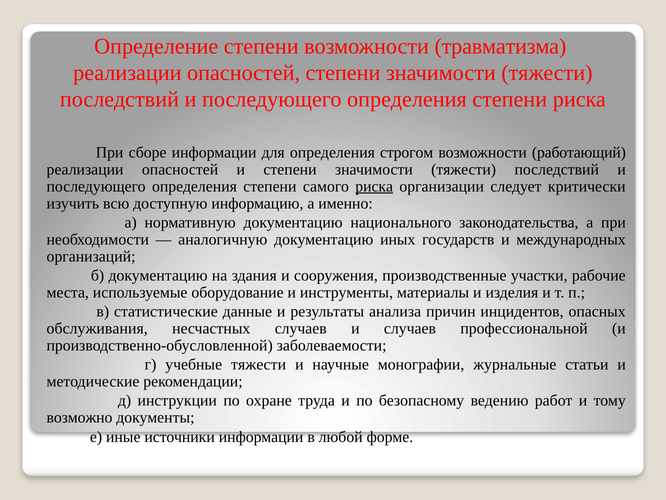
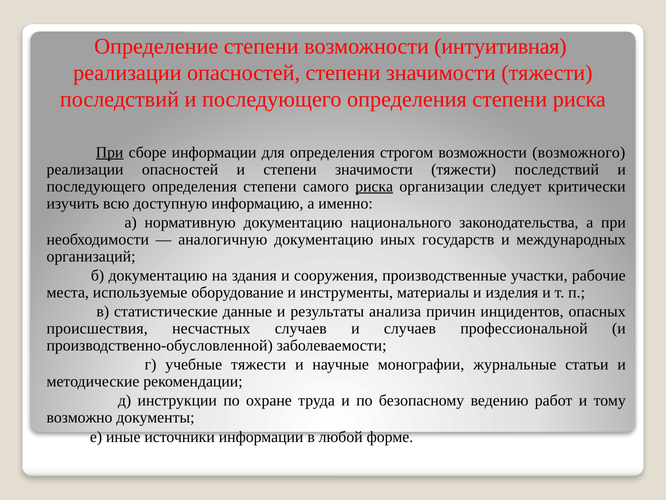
травматизма: травматизма -> интуитивная (500, 46)
При underline: none -> present (110, 152)
работающий: работающий -> возможного (579, 152)
обслуживания: обслуживания -> происшествия (97, 328)
